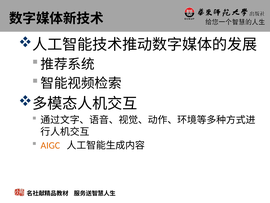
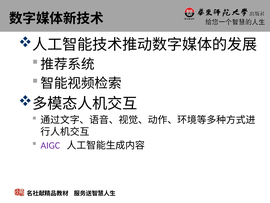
AIGC colour: orange -> purple (50, 145)
